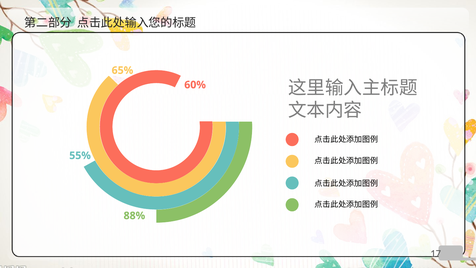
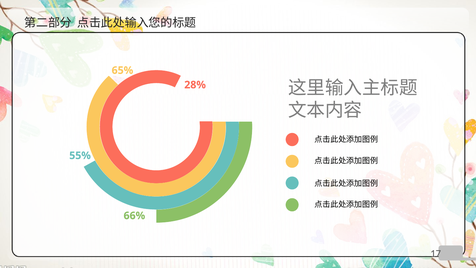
60%: 60% -> 28% (195, 85)
88%: 88% -> 66% (134, 216)
